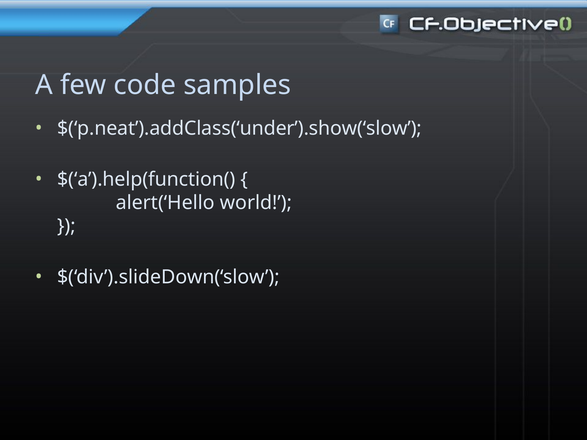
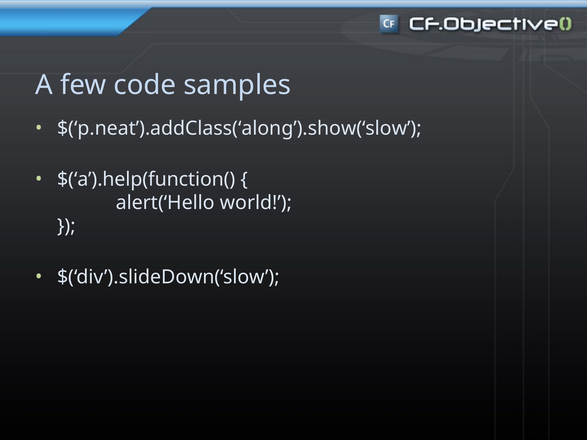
$(‘p.neat’).addClass(‘under’).show(‘slow: $(‘p.neat’).addClass(‘under’).show(‘slow -> $(‘p.neat’).addClass(‘along’).show(‘slow (239, 128)
